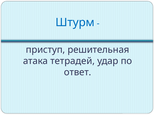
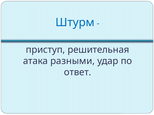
тетрадей: тетрадей -> разными (73, 61)
